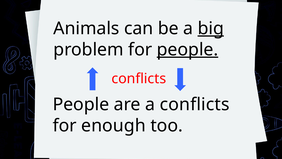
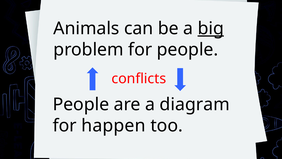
people underline: present -> none (187, 50)
a conflicts: conflicts -> diagram (195, 104)
enough: enough -> happen (113, 125)
